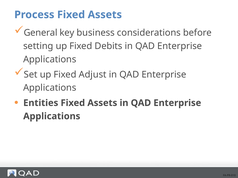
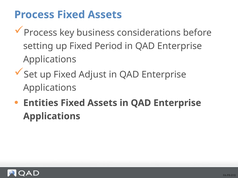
General: General -> Process (41, 33)
Debits: Debits -> Period (109, 46)
